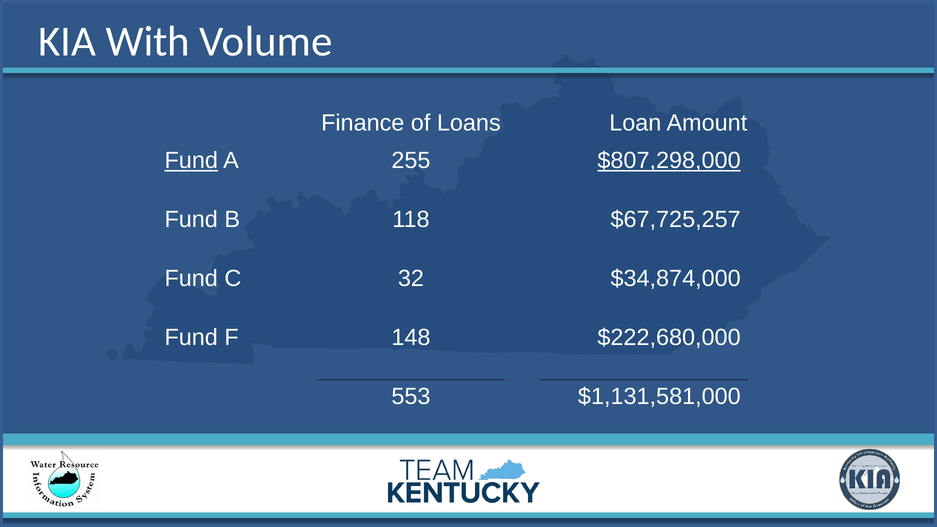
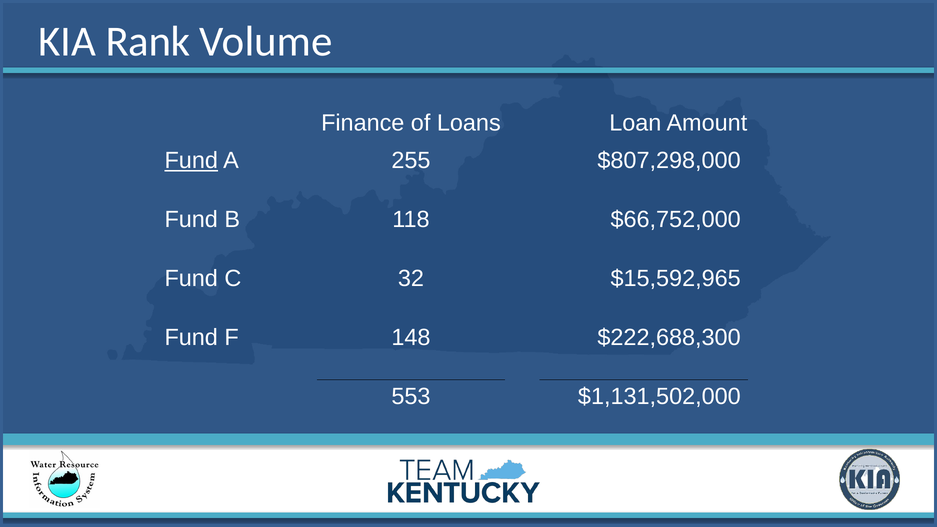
With: With -> Rank (148, 42)
$807,298,000 underline: present -> none (669, 161)
$67,725,257: $67,725,257 -> $66,752,000 (676, 220)
$34,874,000: $34,874,000 -> $15,592,965 (676, 279)
$222,680,000: $222,680,000 -> $222,688,300 (669, 338)
$1,131,581,000: $1,131,581,000 -> $1,131,502,000 (659, 397)
